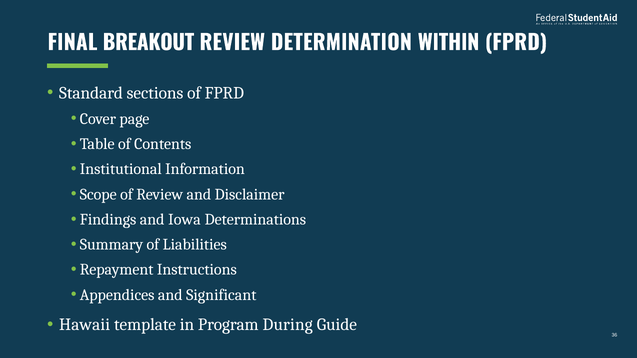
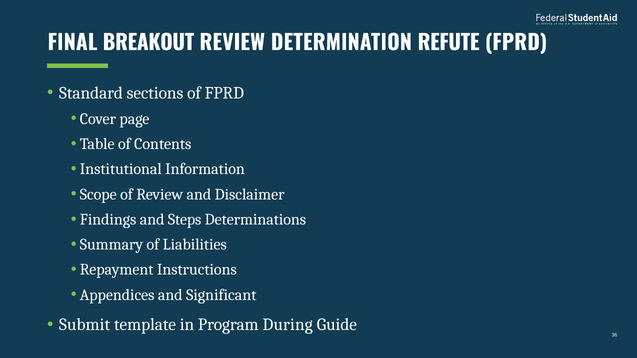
WITHIN: WITHIN -> REFUTE (449, 43)
Iowa: Iowa -> Steps (185, 220)
Hawaii: Hawaii -> Submit (85, 325)
